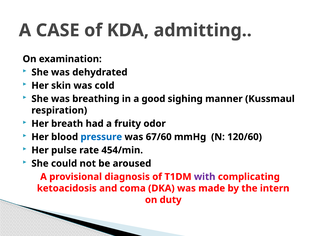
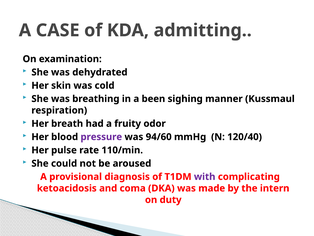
good: good -> been (153, 99)
pressure colour: blue -> purple (101, 137)
67/60: 67/60 -> 94/60 (159, 137)
120/60: 120/60 -> 120/40 (245, 137)
454/min: 454/min -> 110/min (122, 150)
